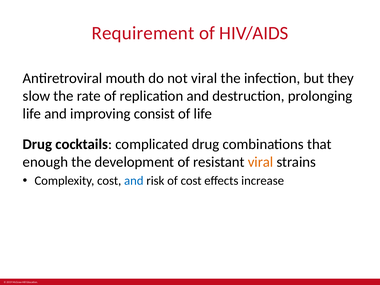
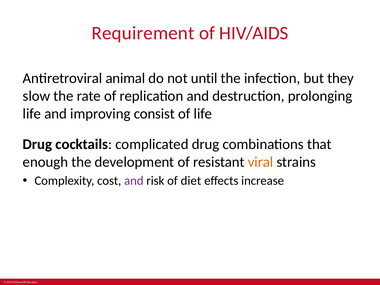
mouth: mouth -> animal (125, 78)
not viral: viral -> until (204, 78)
and colour: blue -> purple (134, 181)
of cost: cost -> diet (191, 181)
